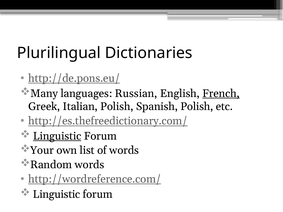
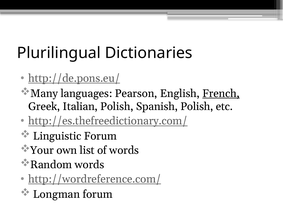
Russian: Russian -> Pearson (136, 94)
Linguistic underline: present -> none (57, 136)
Linguistic: Linguistic -> Longman (56, 194)
